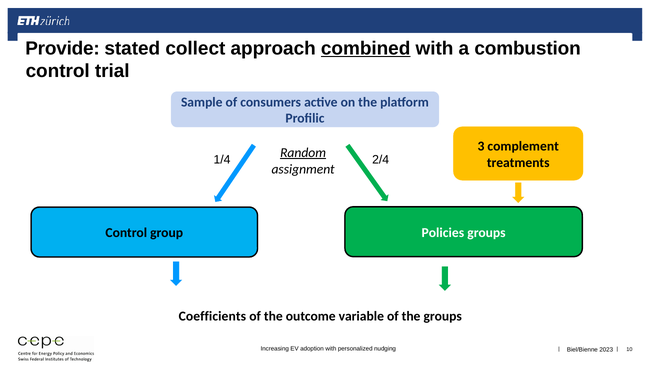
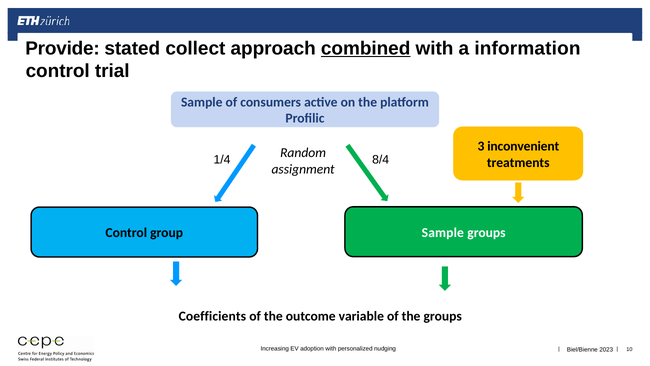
combustion: combustion -> information (527, 48)
complement: complement -> inconvenient (523, 146)
Random underline: present -> none (303, 153)
2/4: 2/4 -> 8/4 (381, 160)
group Policies: Policies -> Sample (443, 232)
